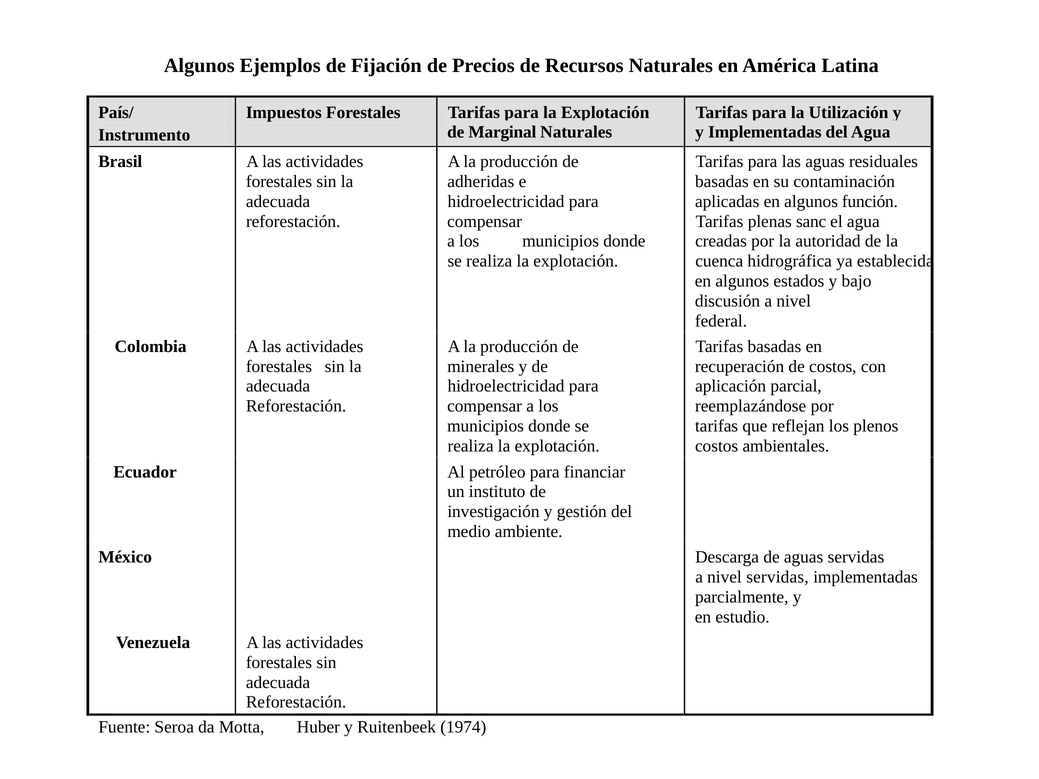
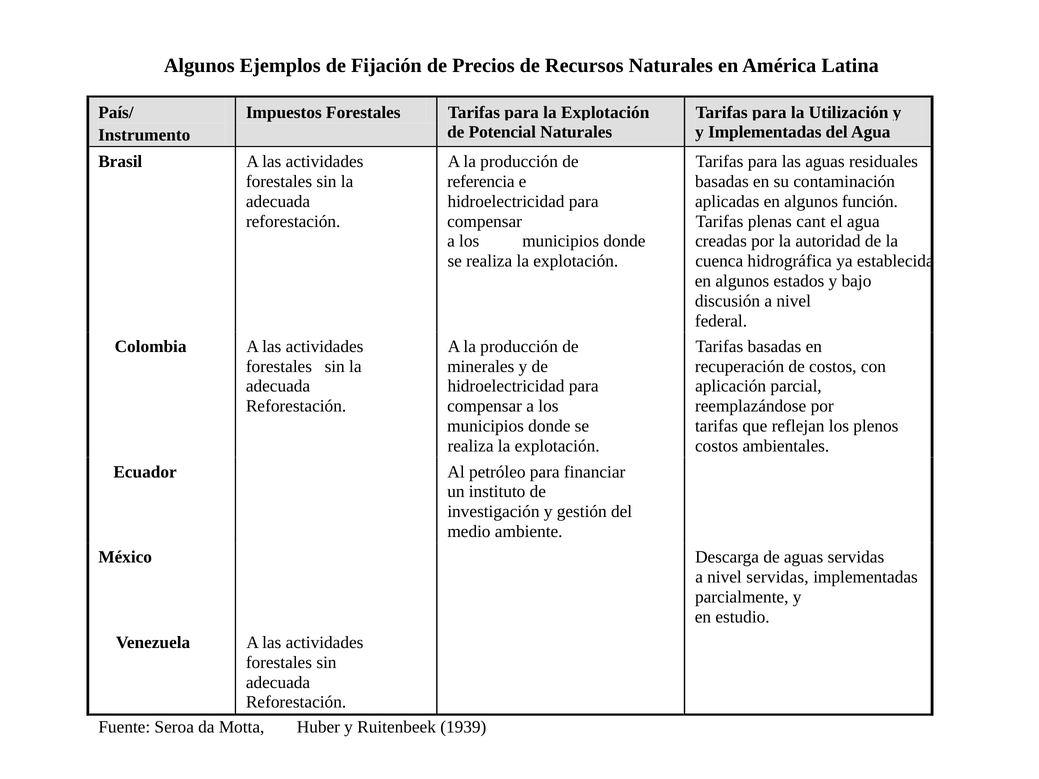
Marginal: Marginal -> Potencial (502, 132)
adheridas: adheridas -> referencia (481, 182)
sanc: sanc -> cant (811, 222)
1974: 1974 -> 1939 (463, 727)
